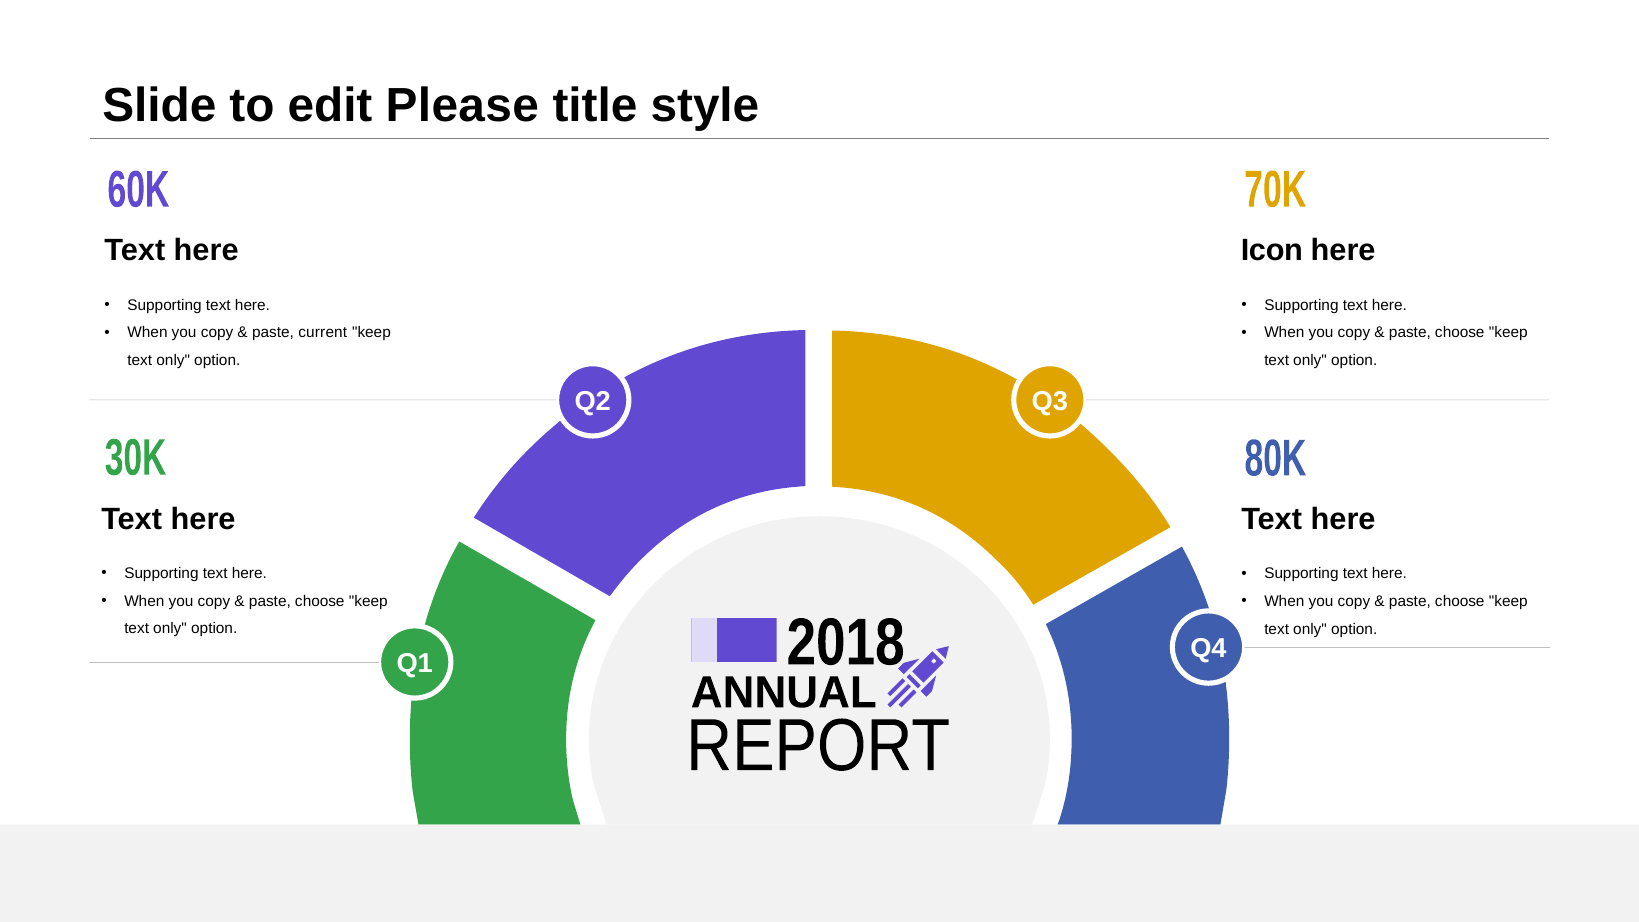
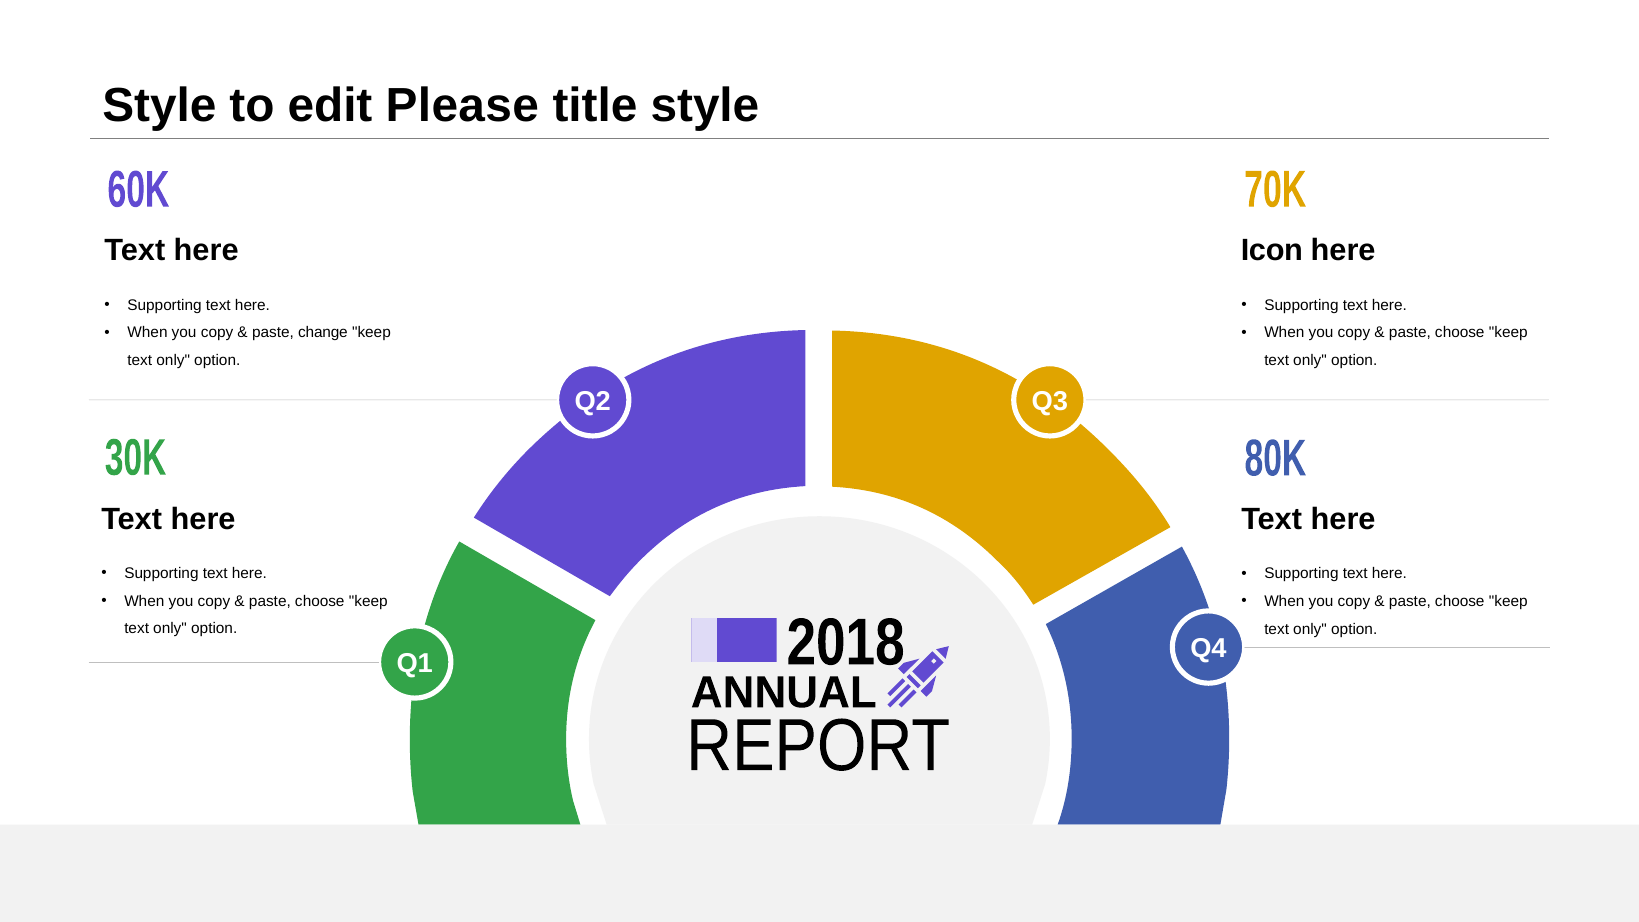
Slide: Slide -> Style (159, 106)
current: current -> change (323, 333)
